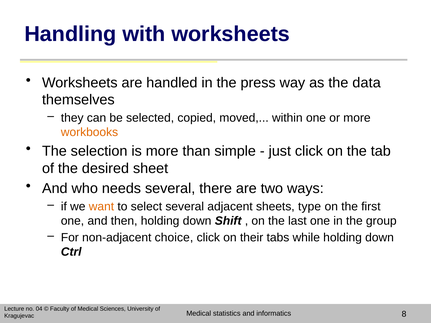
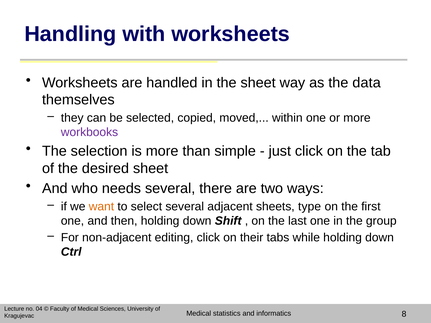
the press: press -> sheet (258, 83)
workbooks colour: orange -> purple (90, 132)
choice: choice -> editing (174, 238)
